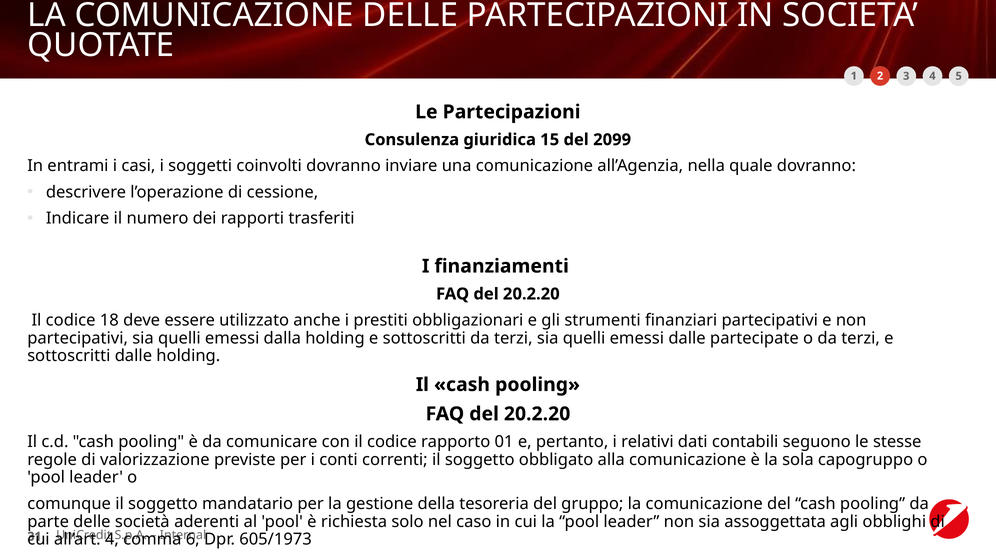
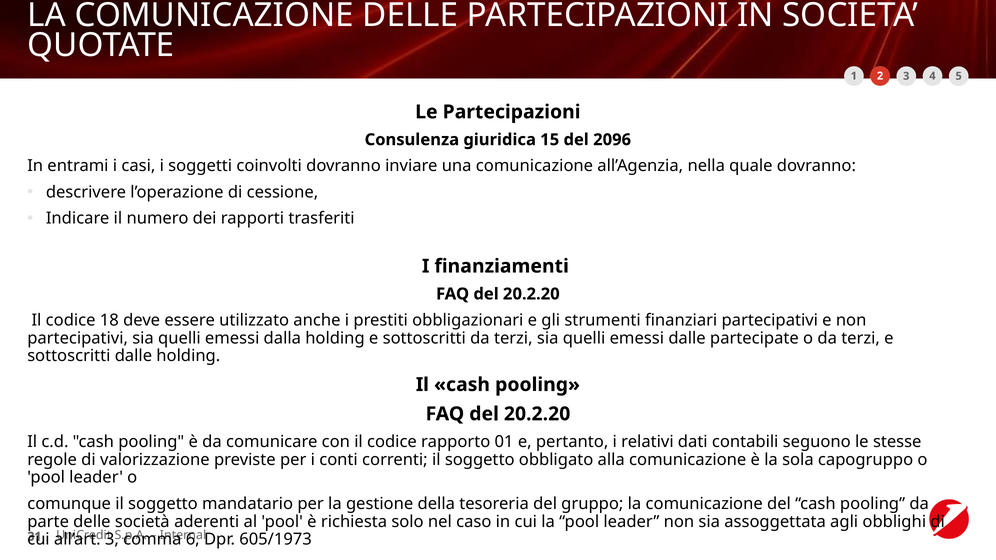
2099: 2099 -> 2096 (612, 140)
4: 4 -> 3 (112, 540)
